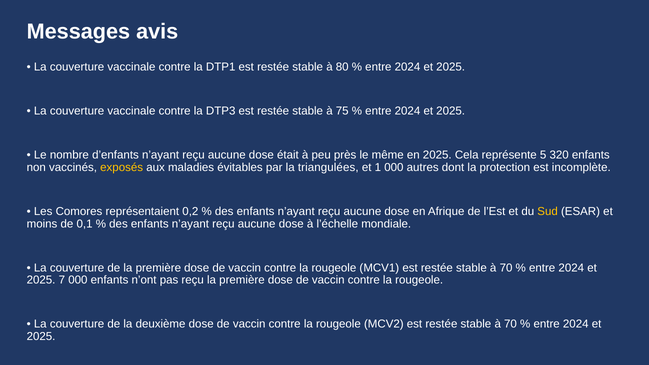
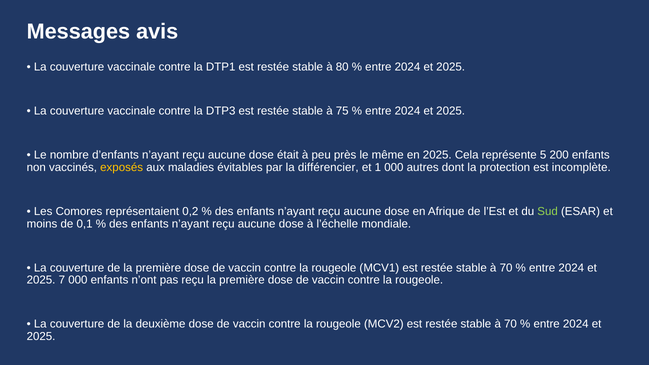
320: 320 -> 200 (559, 155)
triangulées: triangulées -> différencier (328, 167)
Sud colour: yellow -> light green (548, 211)
